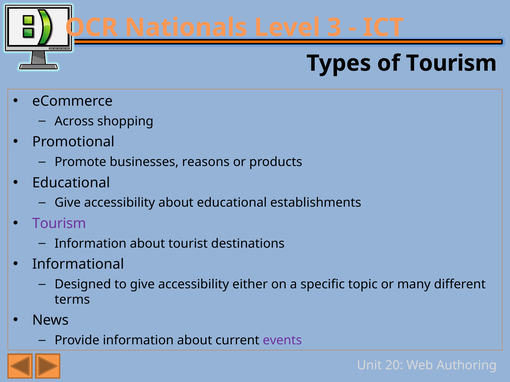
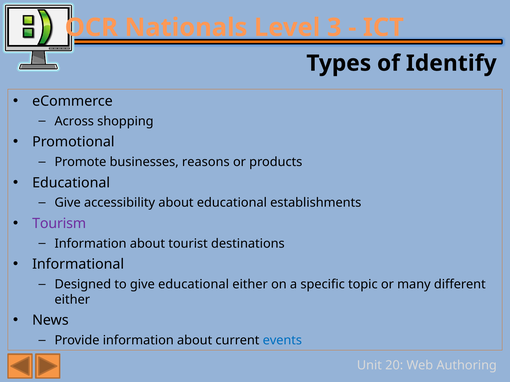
of Tourism: Tourism -> Identify (451, 63)
to give accessibility: accessibility -> educational (194, 285)
terms: terms -> either (72, 300)
events colour: purple -> blue (282, 341)
